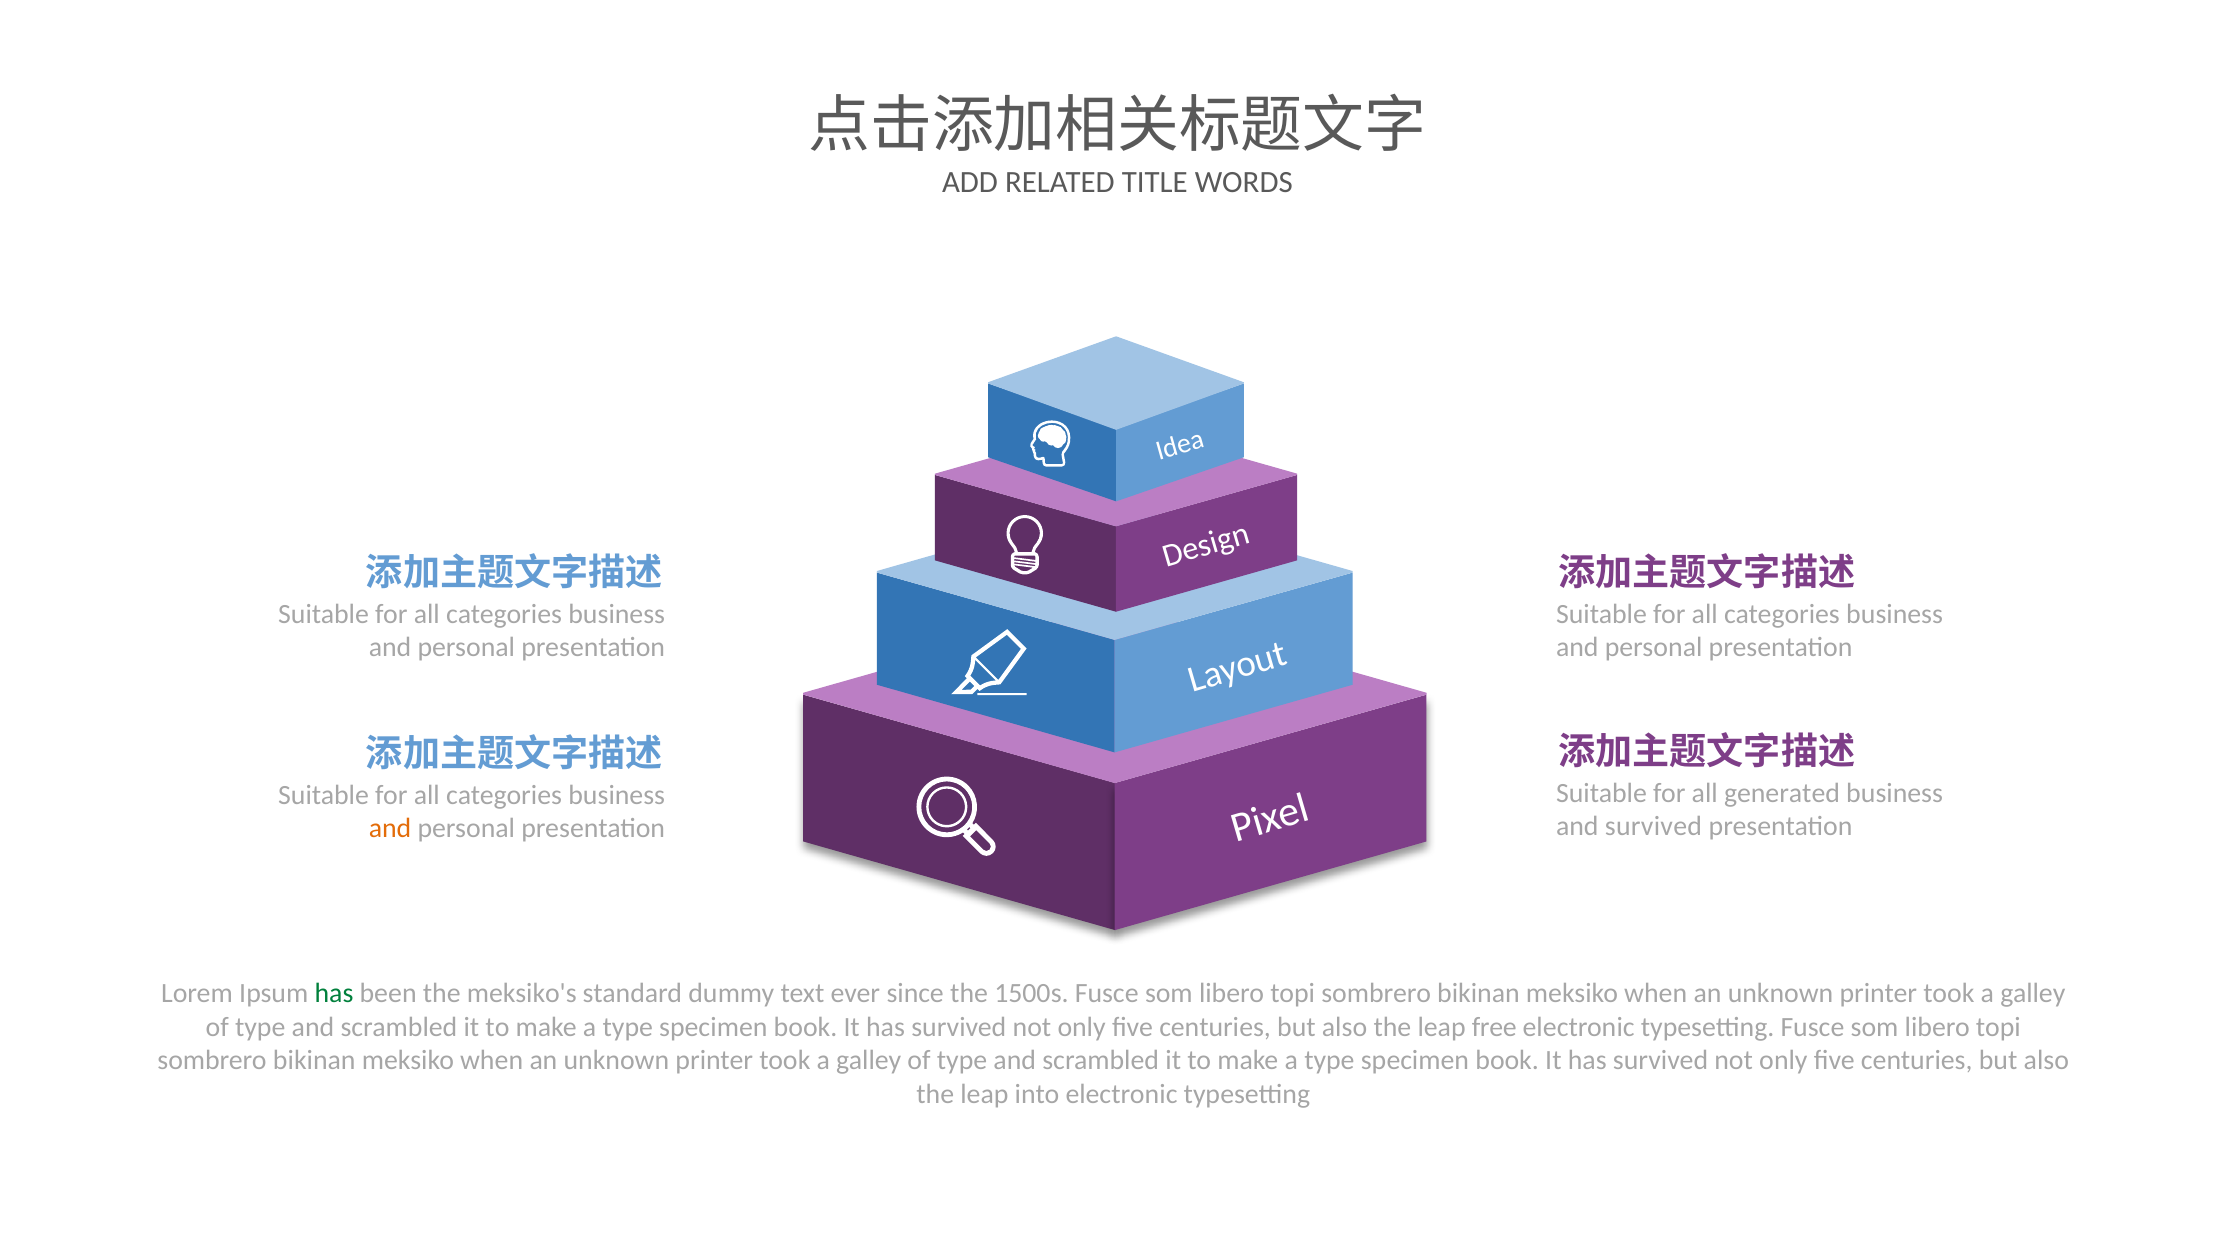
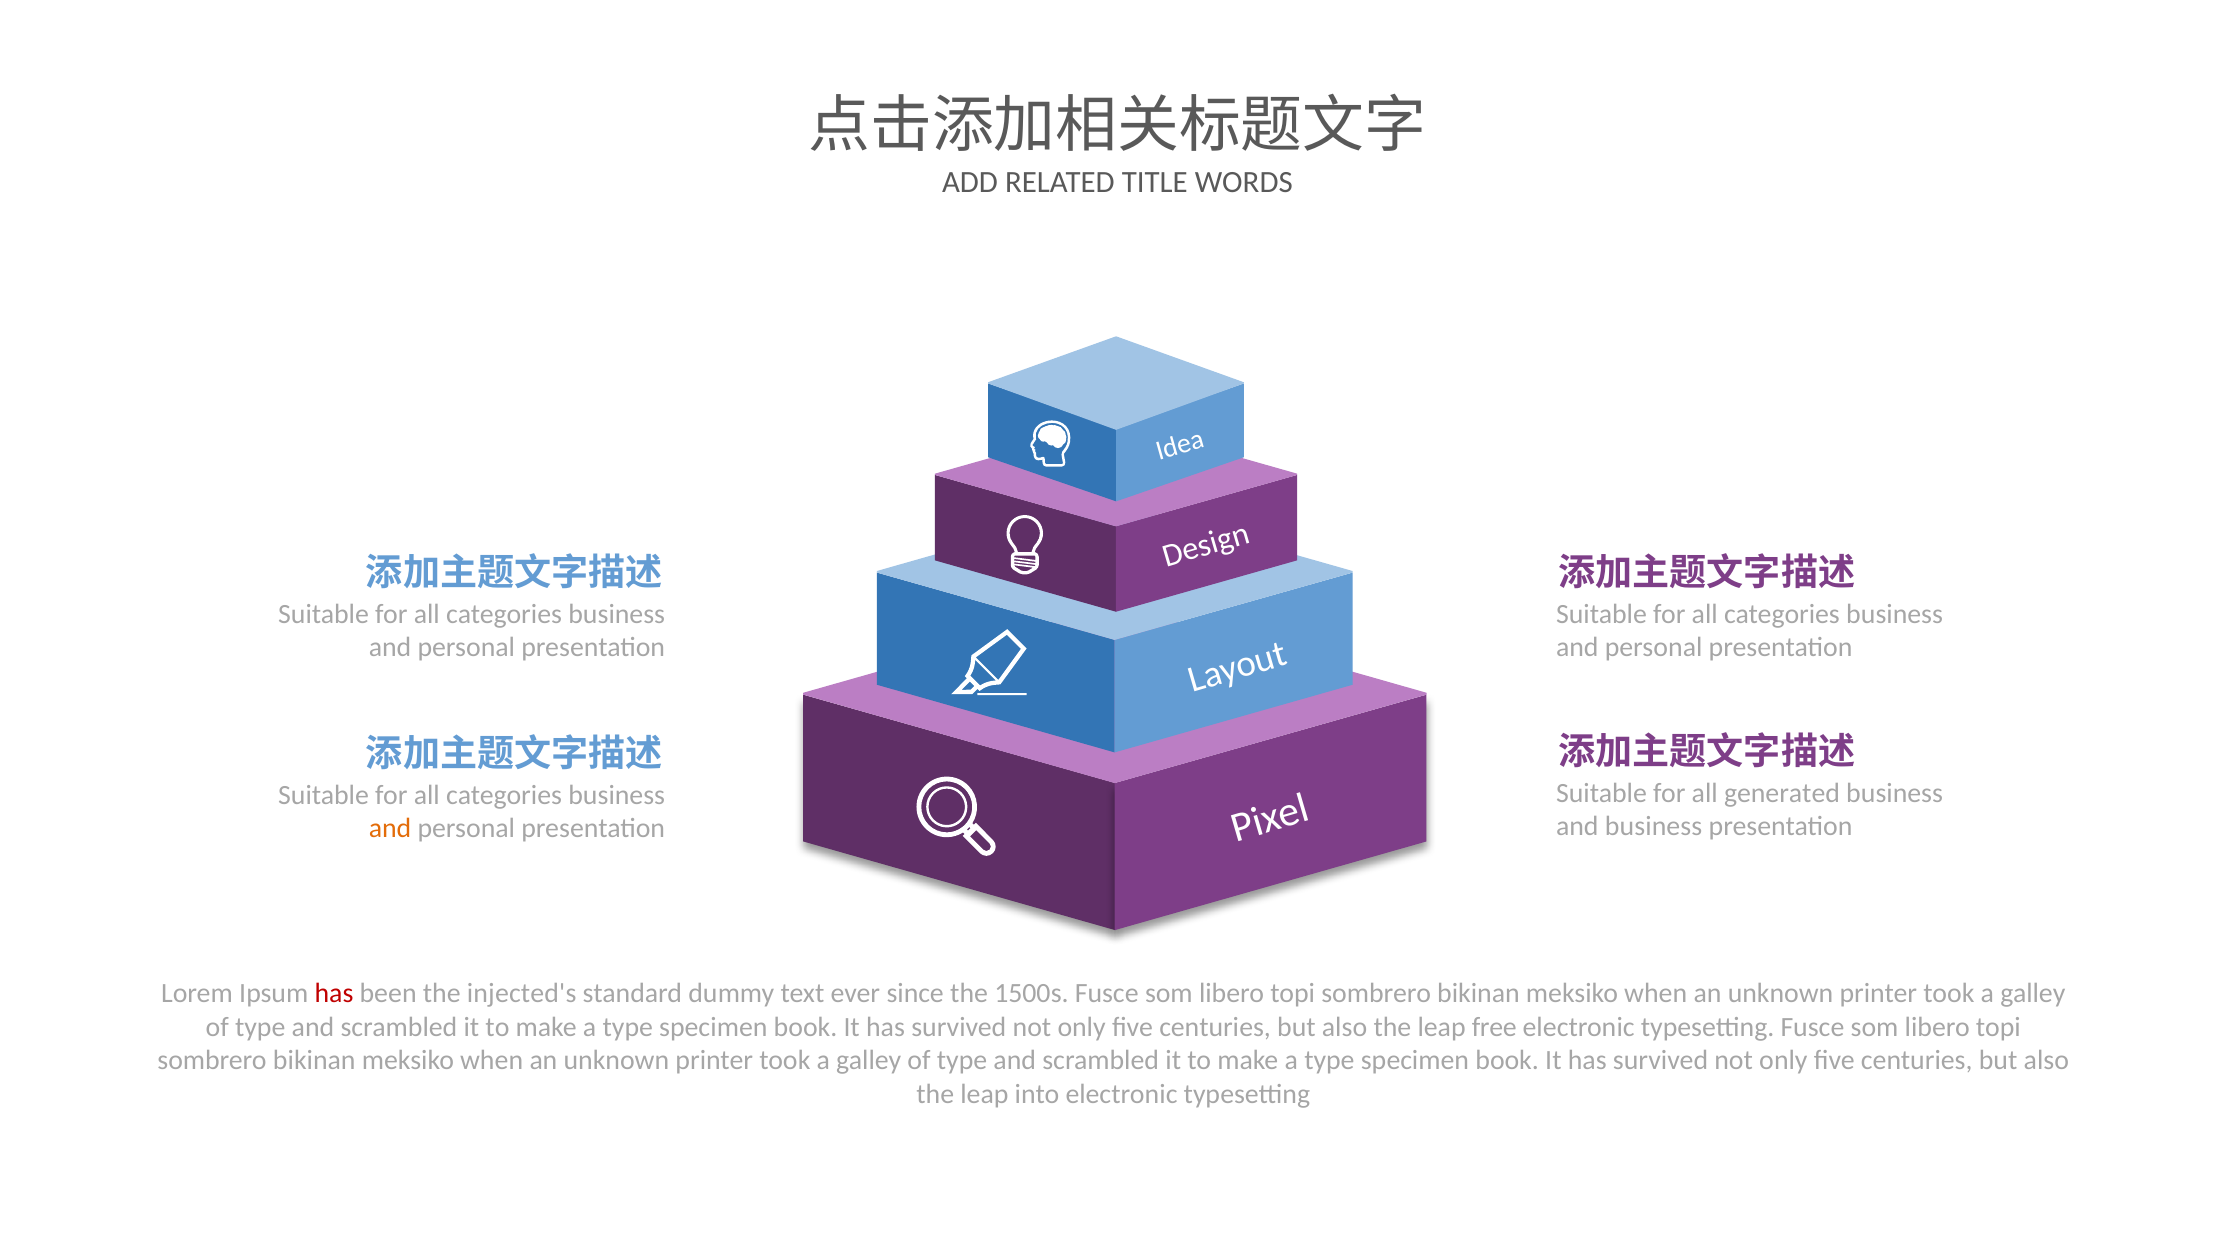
and survived: survived -> business (1654, 827)
has colour: green -> red (334, 994)
meksiko's: meksiko's -> injected's (522, 994)
